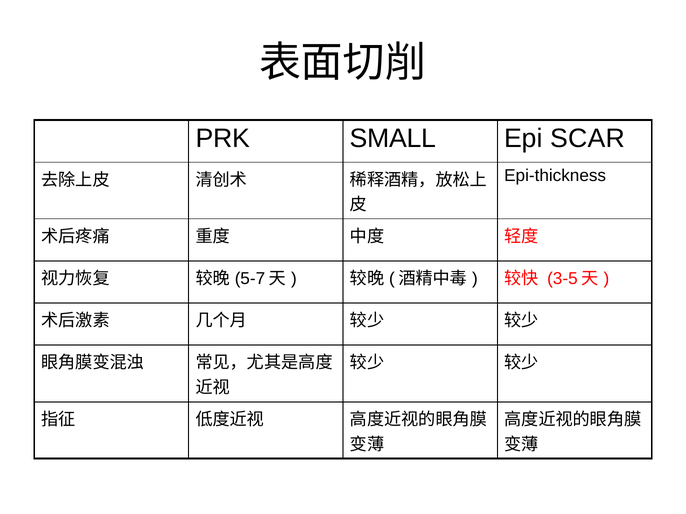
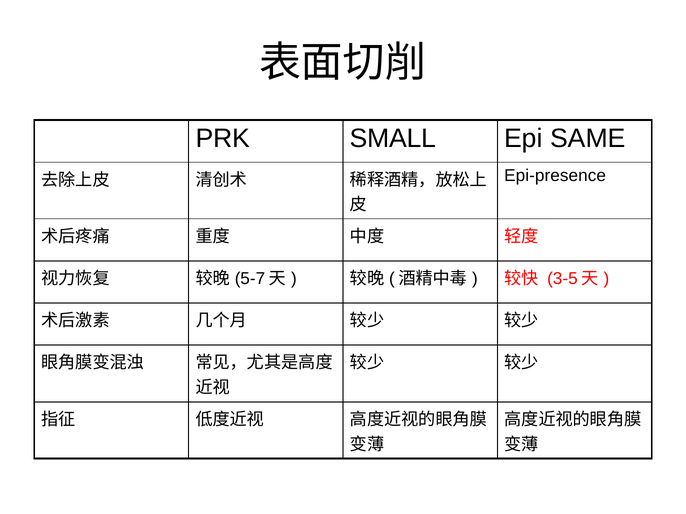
SCAR: SCAR -> SAME (588, 139)
Epi-thickness: Epi-thickness -> Epi-presence (555, 176)
